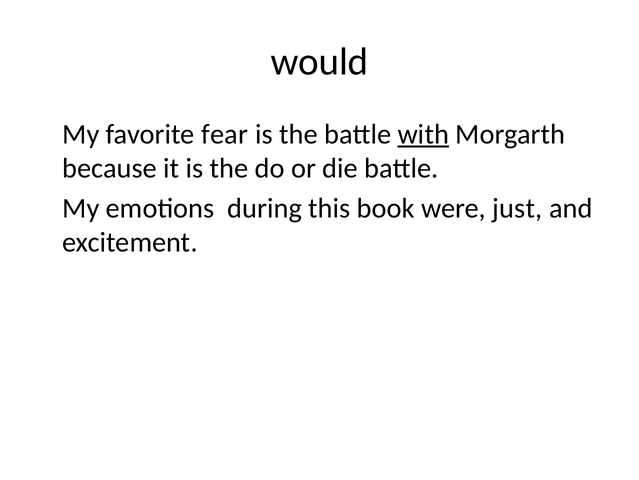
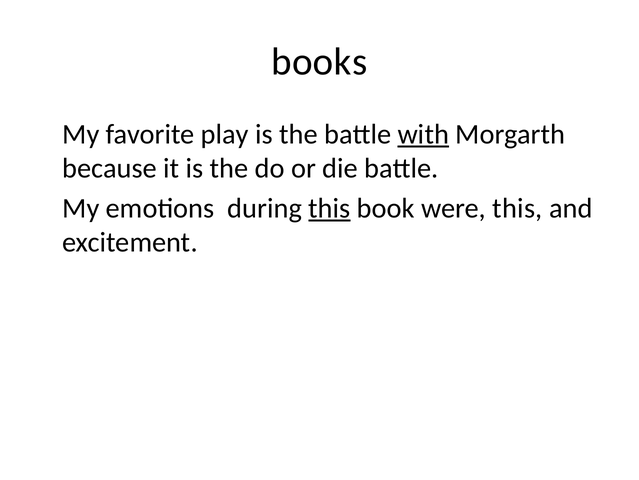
would: would -> books (319, 62)
fear: fear -> play (225, 134)
this underline: none -> present (329, 208)
were just: just -> this (517, 208)
